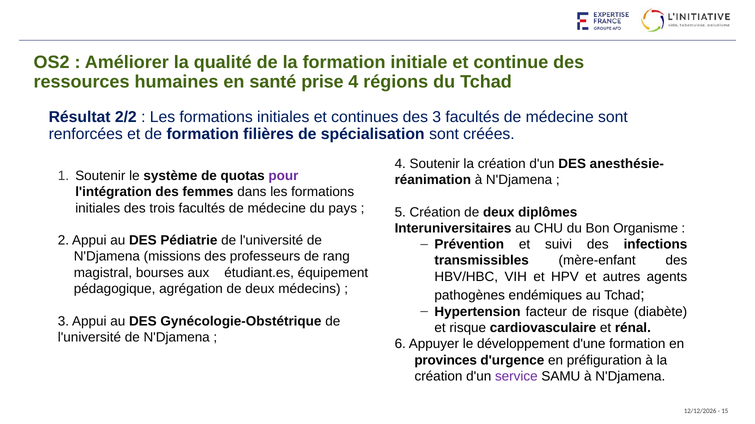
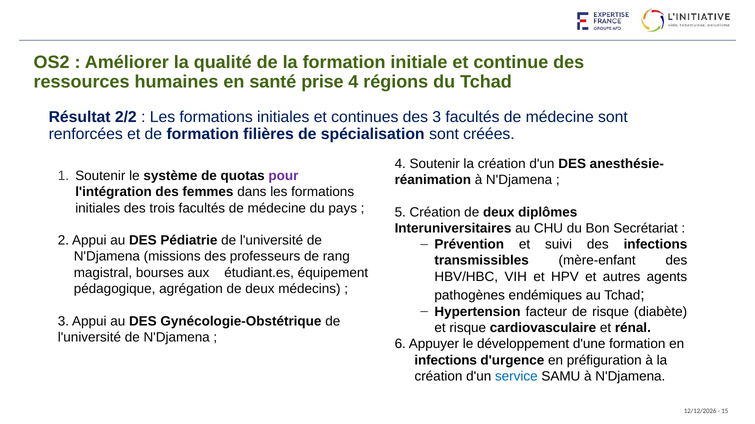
Organisme: Organisme -> Secrétariat (646, 229)
provinces: provinces -> infections (446, 361)
service colour: purple -> blue (516, 377)
